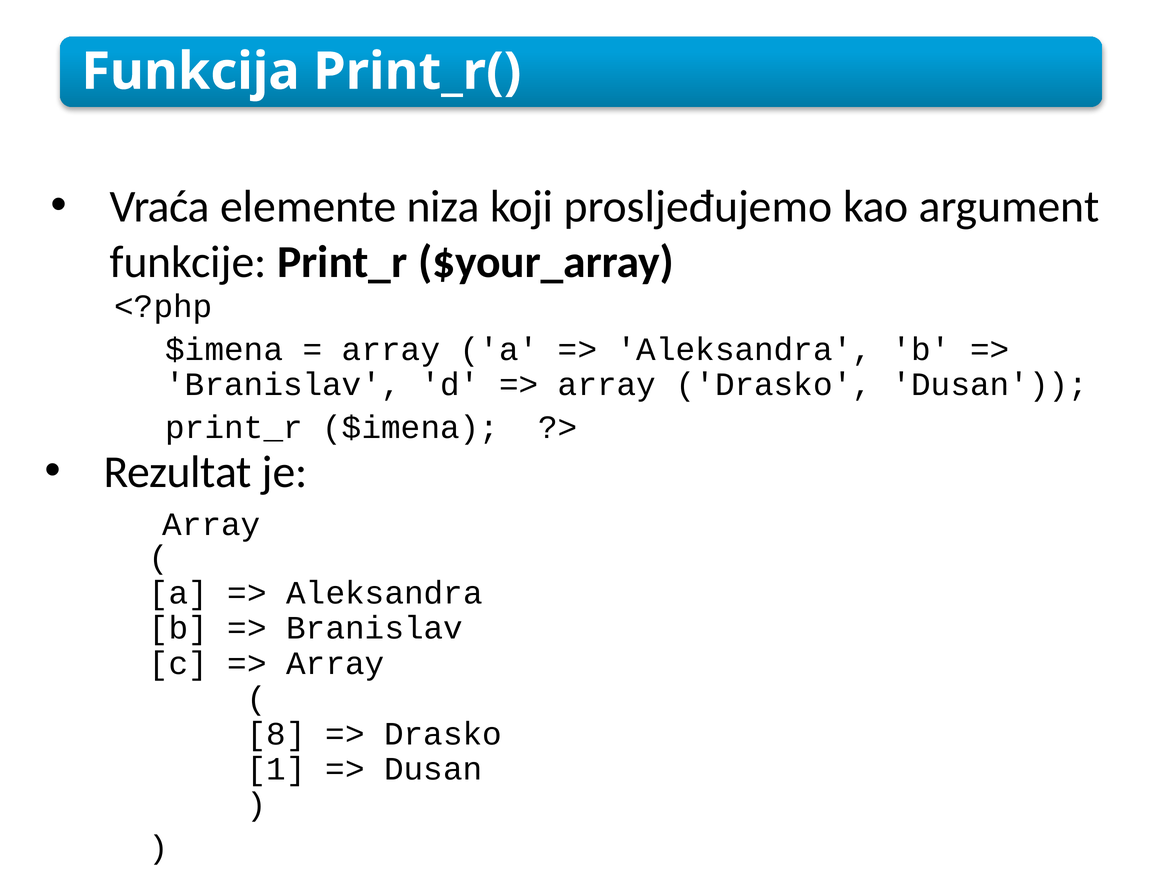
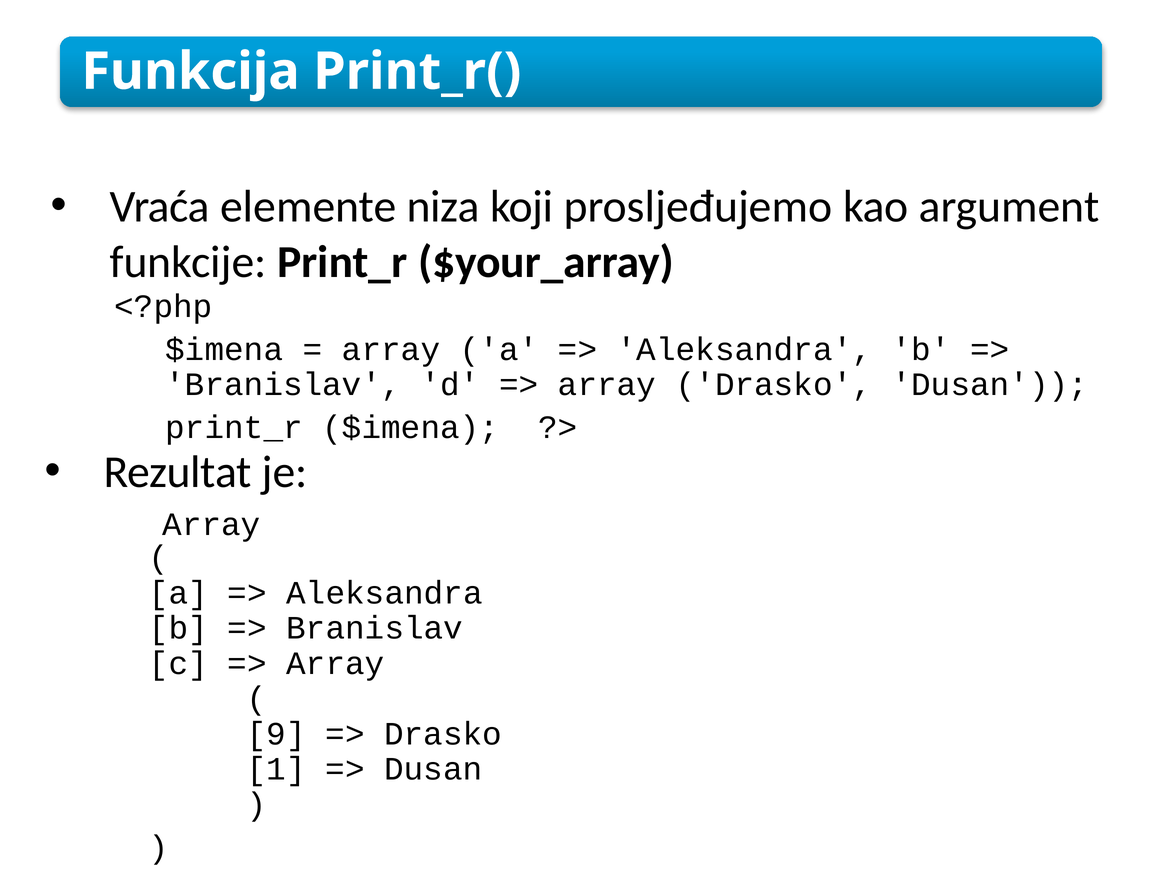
8: 8 -> 9 (276, 734)
